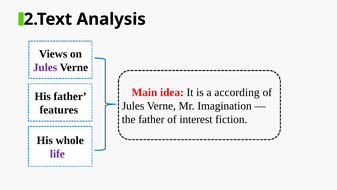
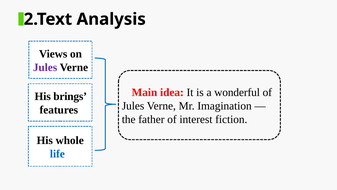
according: according -> wonderful (237, 92)
His father: father -> brings (70, 96)
life colour: purple -> blue (57, 153)
